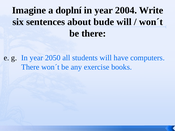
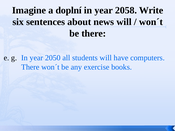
2004: 2004 -> 2058 (126, 10)
bude: bude -> news (104, 22)
